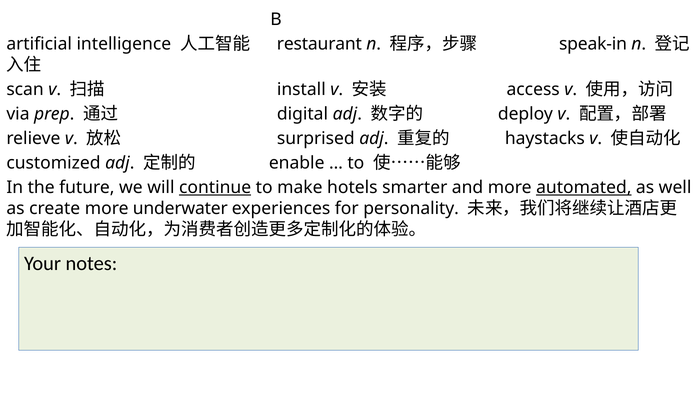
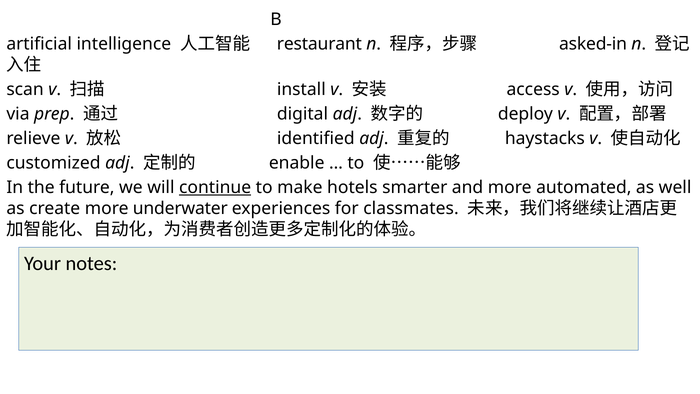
speak-in: speak-in -> asked-in (593, 44)
surprised: surprised -> identified (316, 138)
automated underline: present -> none (584, 187)
personality: personality -> classmates (411, 208)
